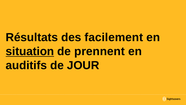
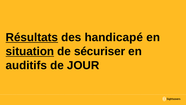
Résultats underline: none -> present (32, 37)
facilement: facilement -> handicapé (114, 37)
prennent: prennent -> sécuriser (100, 51)
